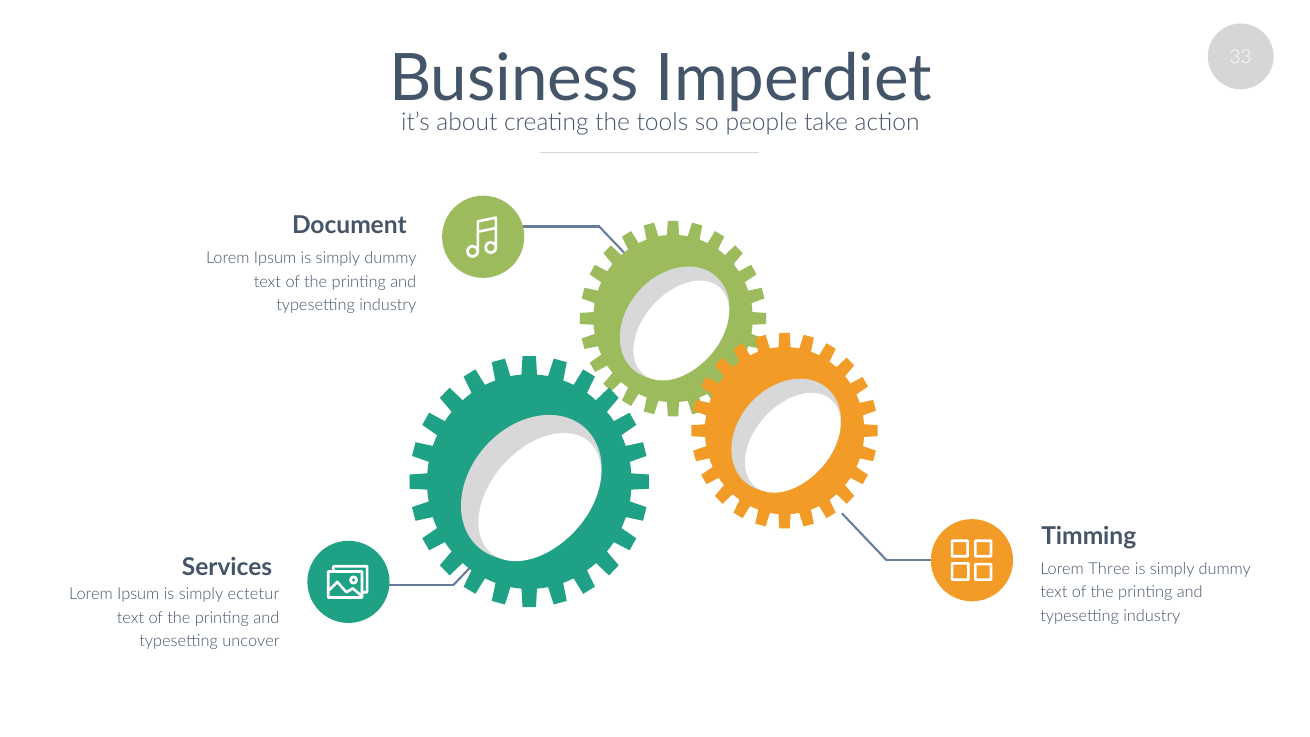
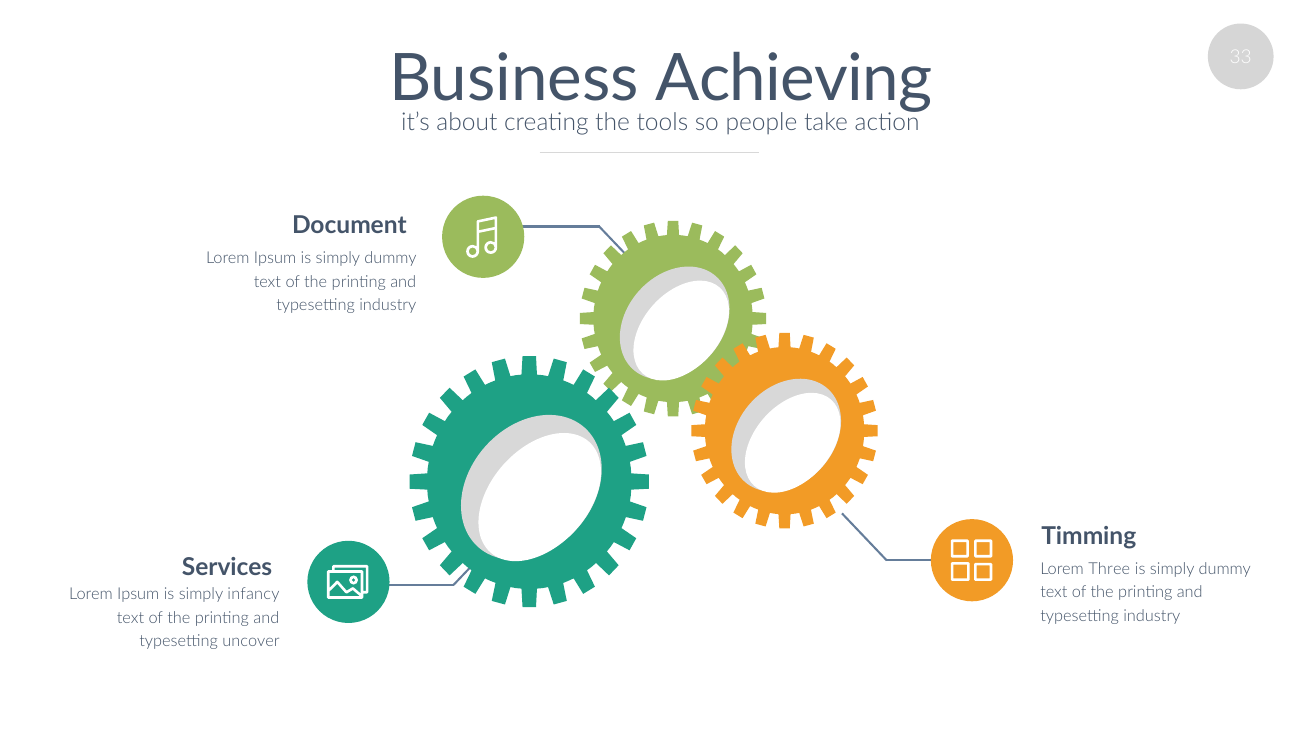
Imperdiet: Imperdiet -> Achieving (794, 79)
ectetur: ectetur -> infancy (253, 594)
